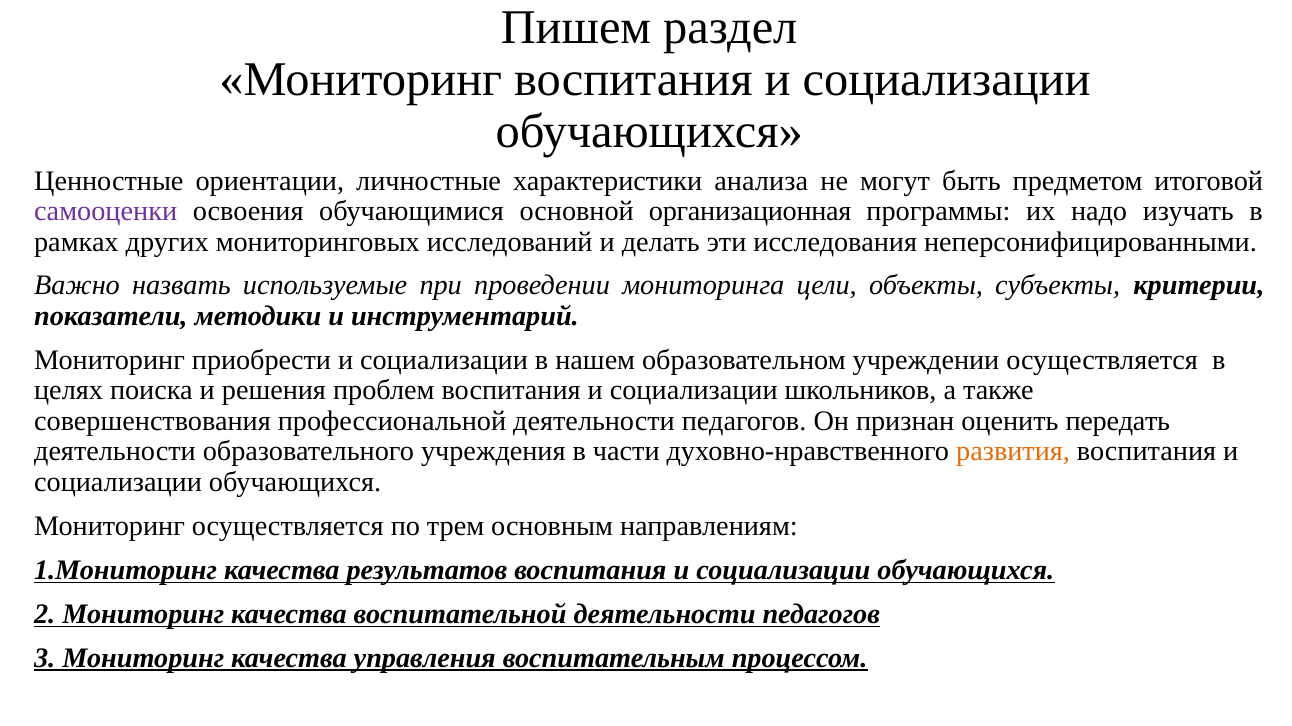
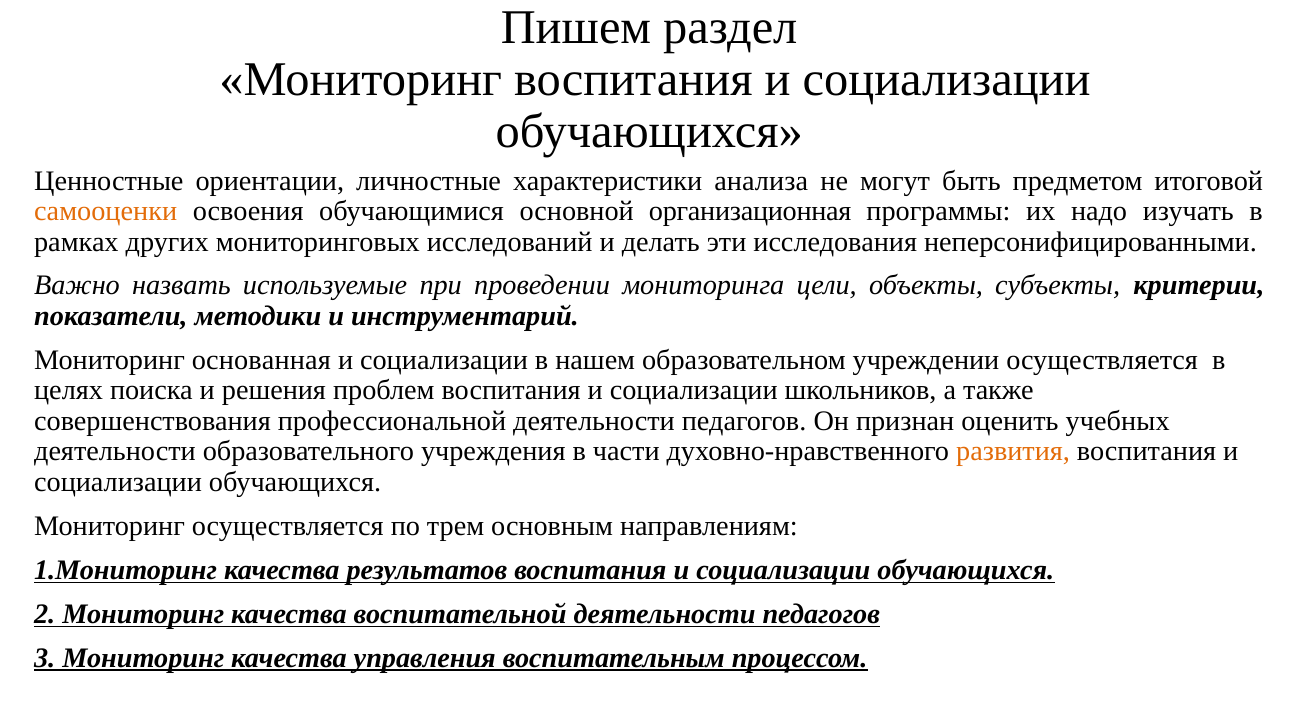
самооценки colour: purple -> orange (106, 211)
приобрести: приобрести -> основанная (261, 360)
передать: передать -> учебных (1118, 421)
